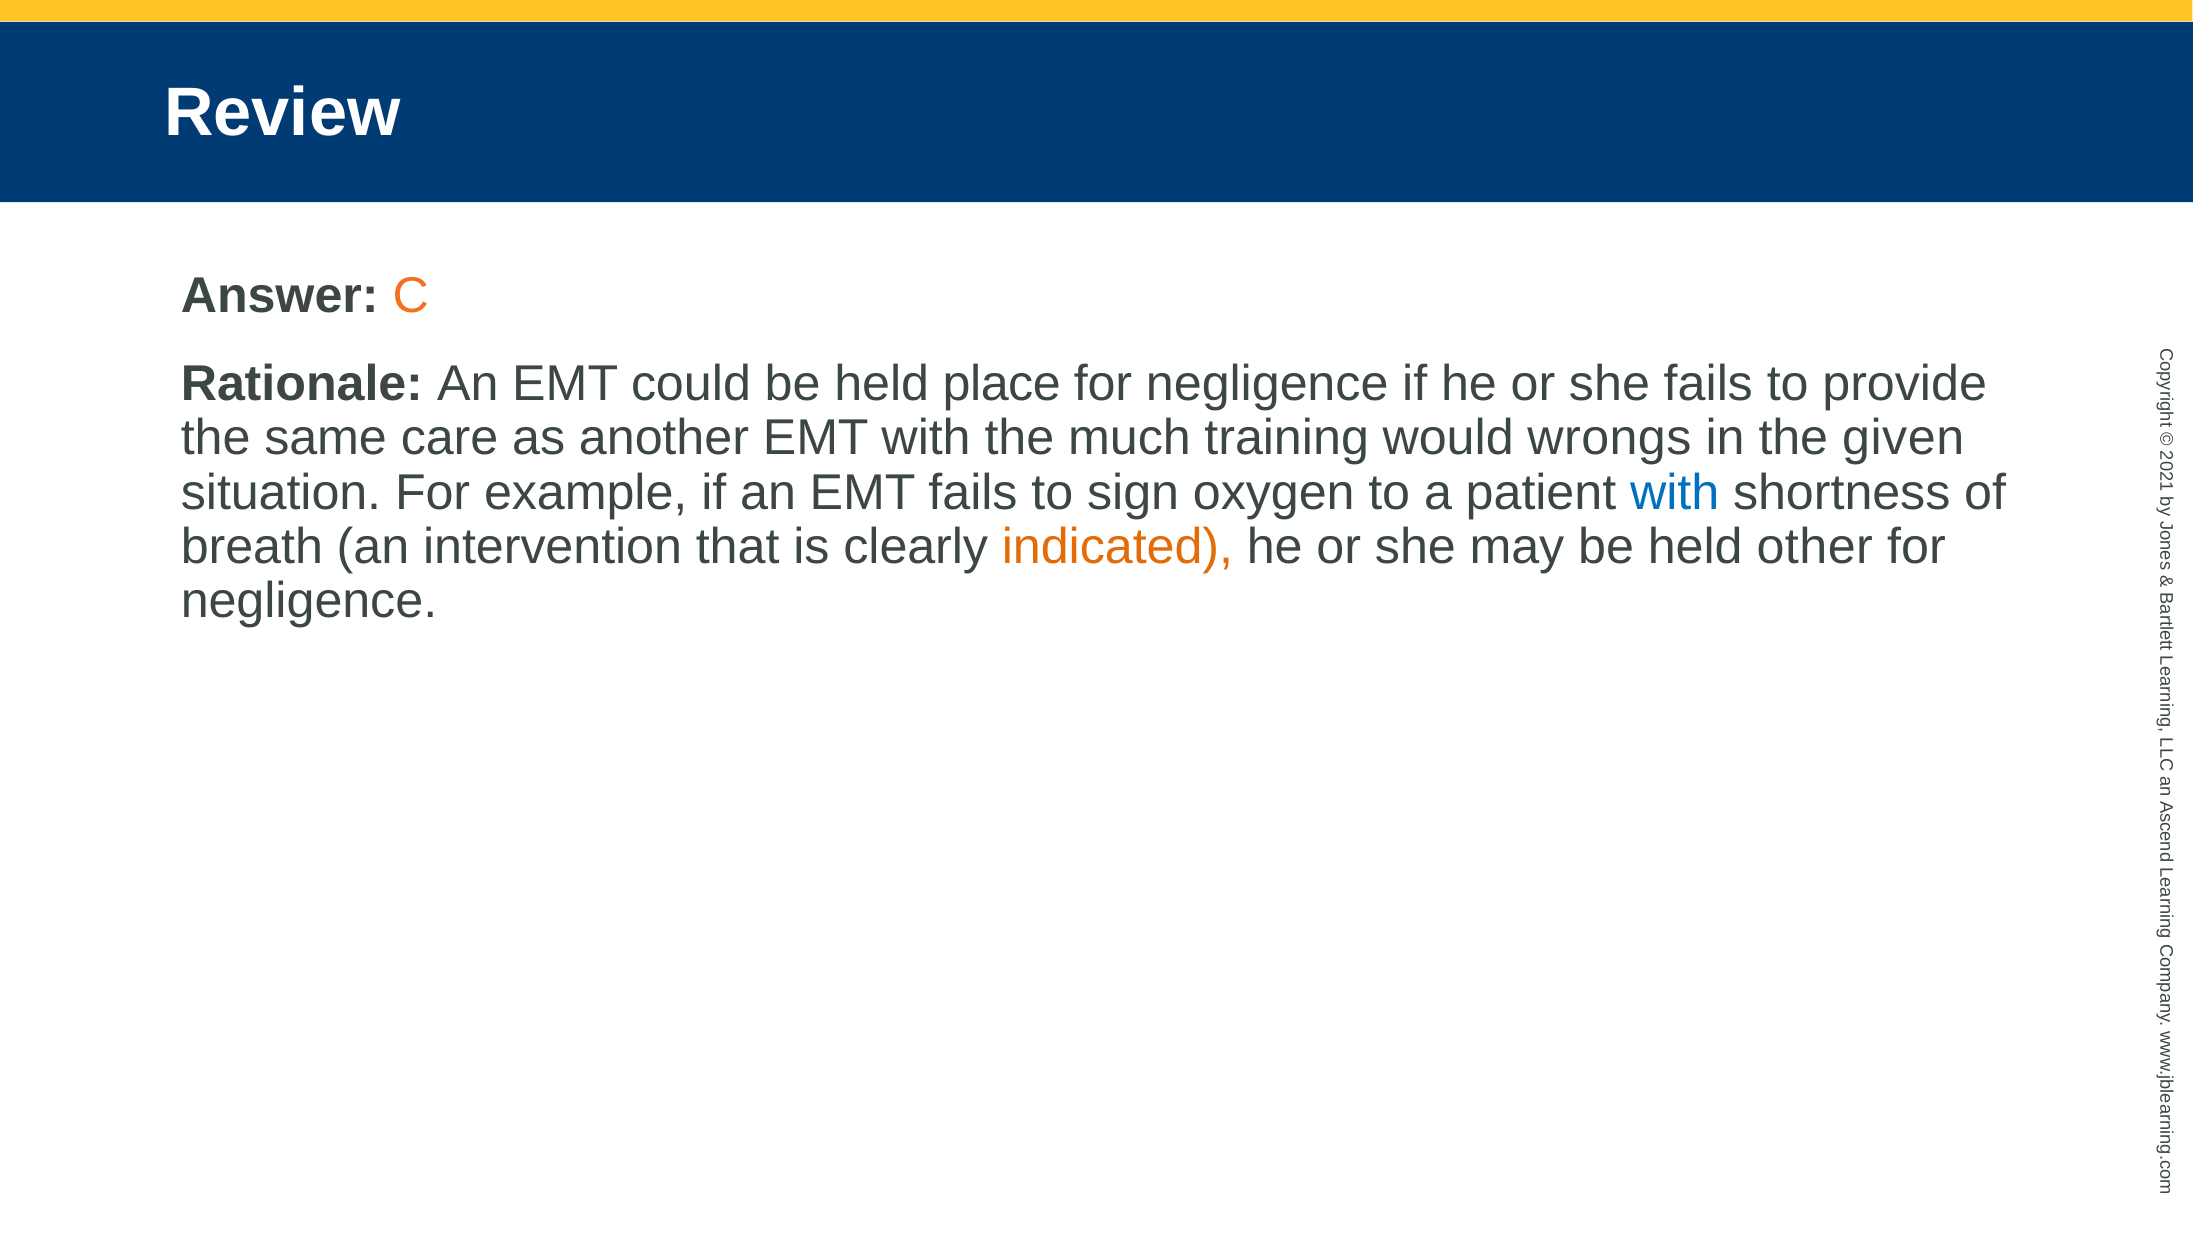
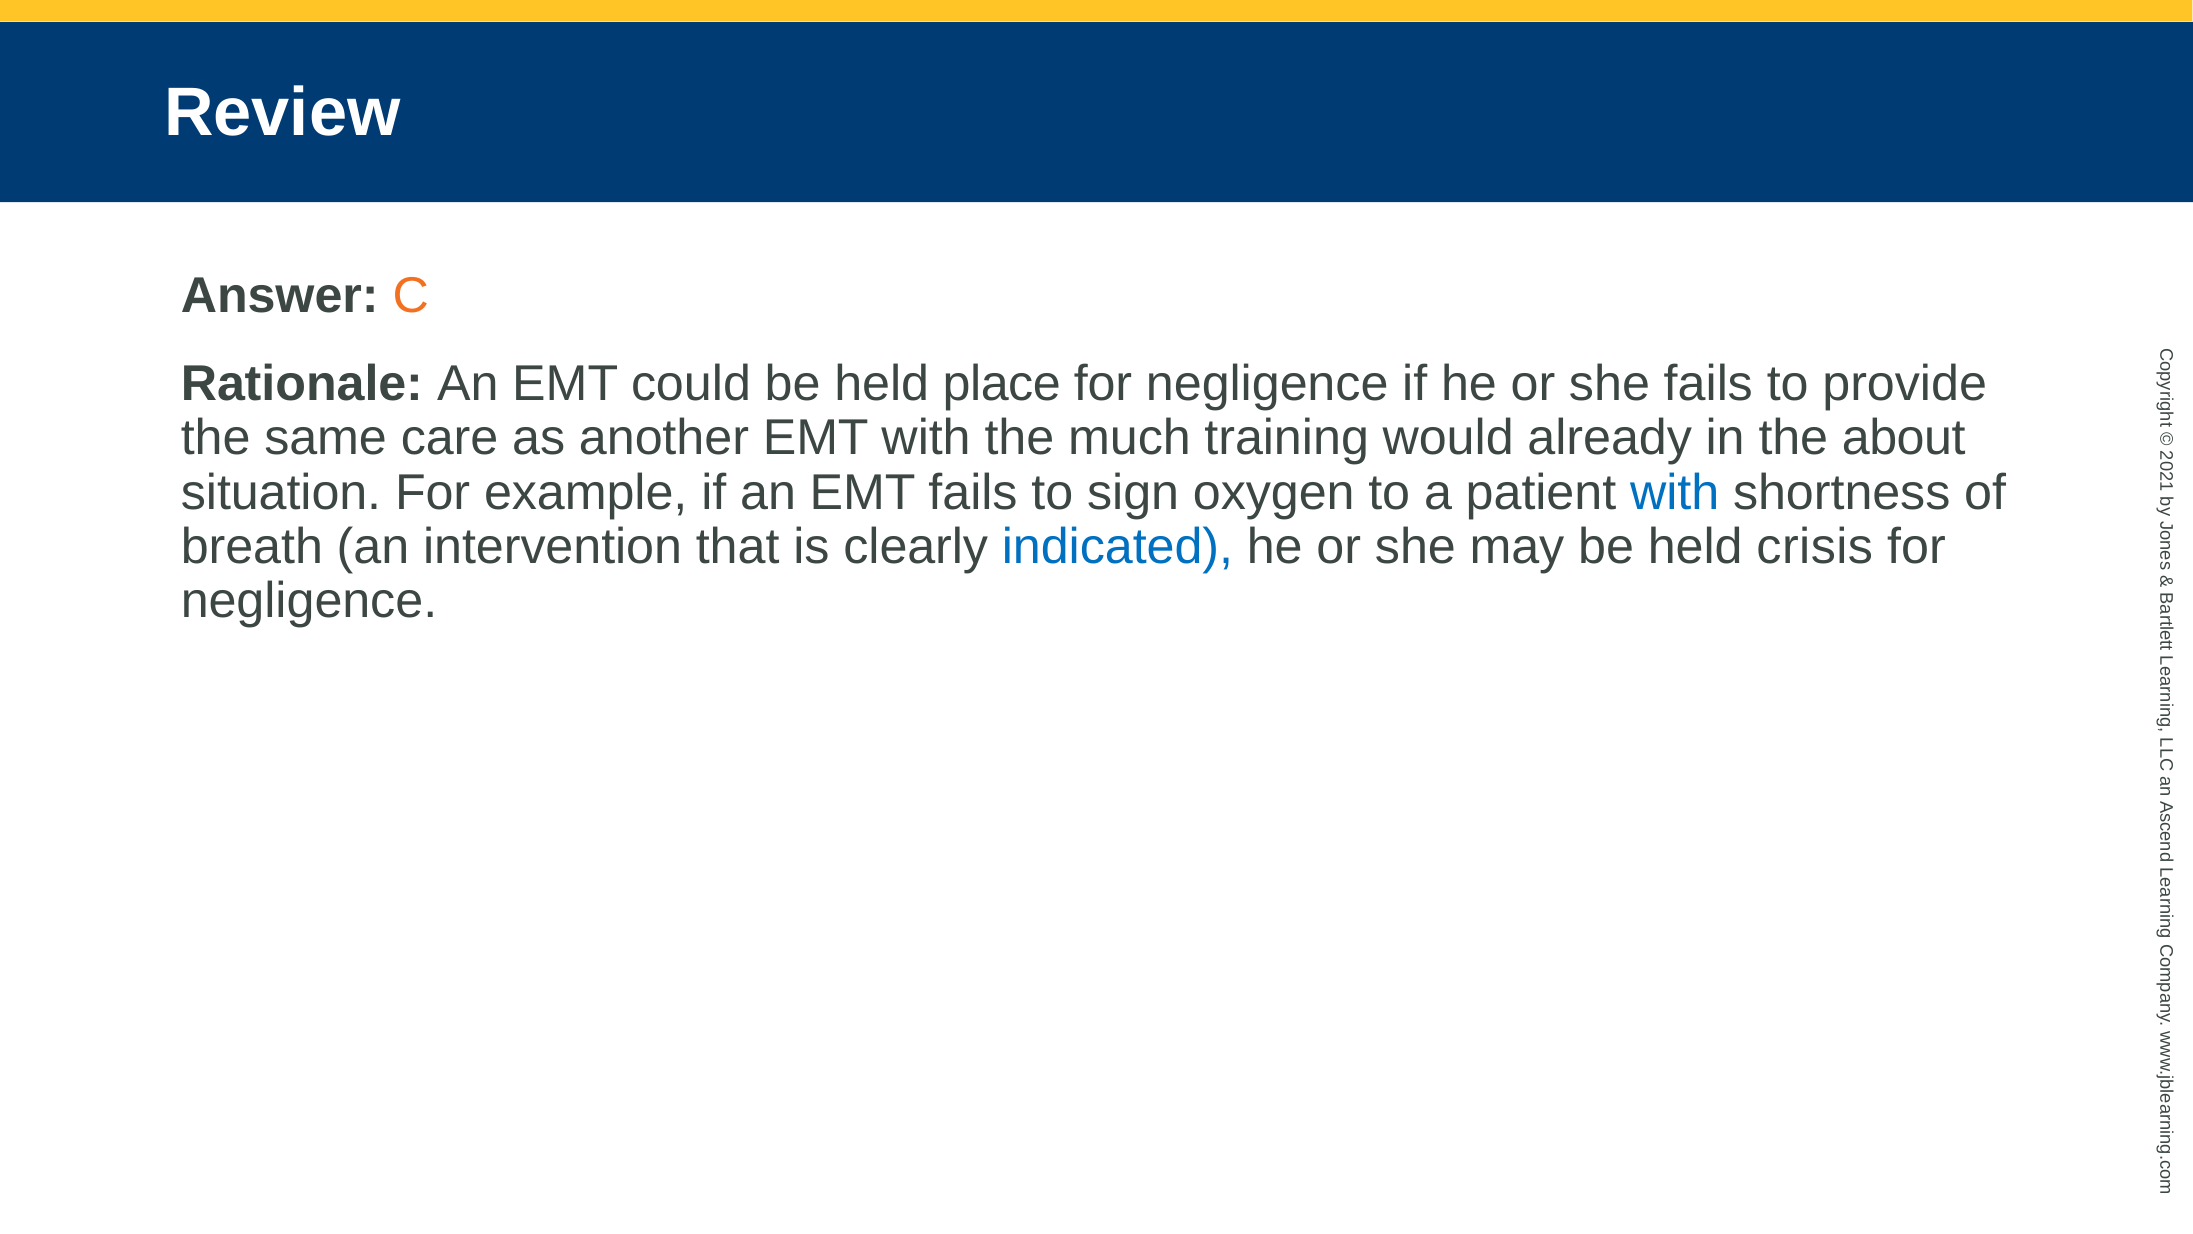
wrongs: wrongs -> already (1610, 438)
given: given -> about (1904, 438)
indicated colour: orange -> blue (1117, 547)
other: other -> crisis (1815, 547)
